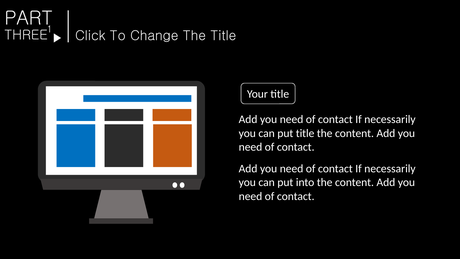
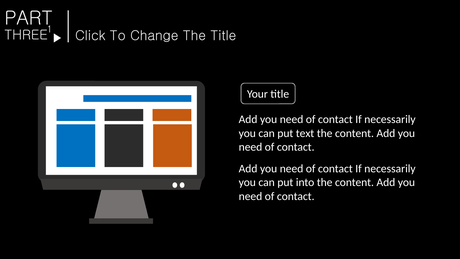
put title: title -> text (305, 133)
